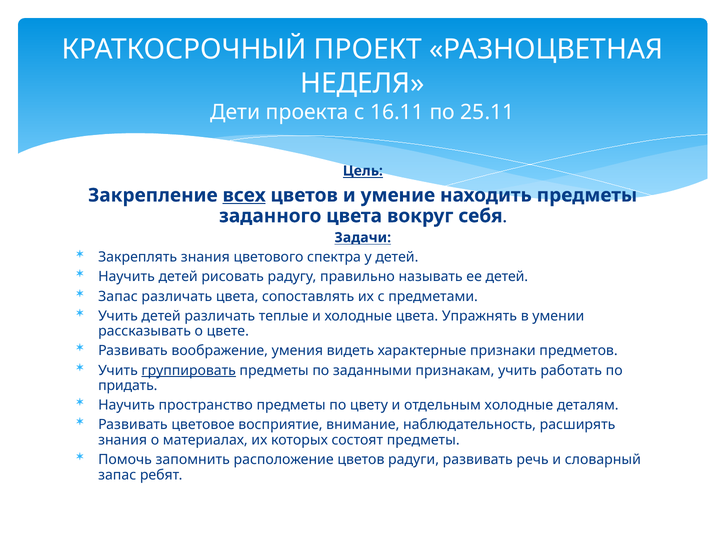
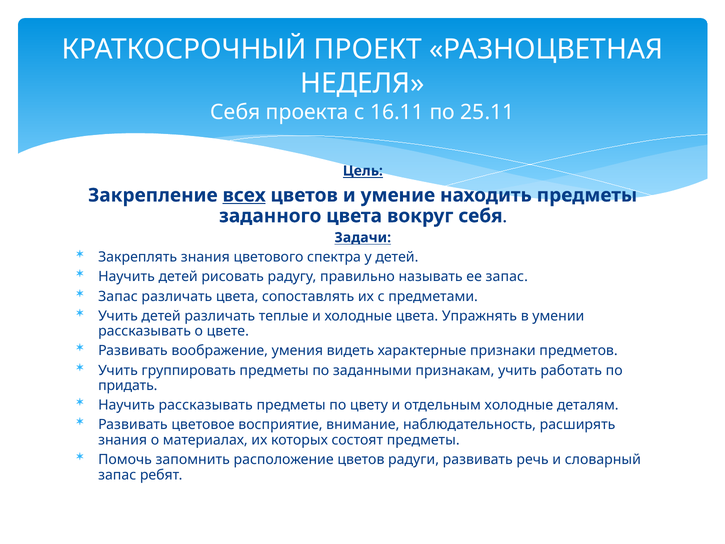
Дети: Дети -> Себя (235, 112)
ее детей: детей -> запас (507, 277)
группировать underline: present -> none (189, 370)
Научить пространство: пространство -> рассказывать (206, 405)
